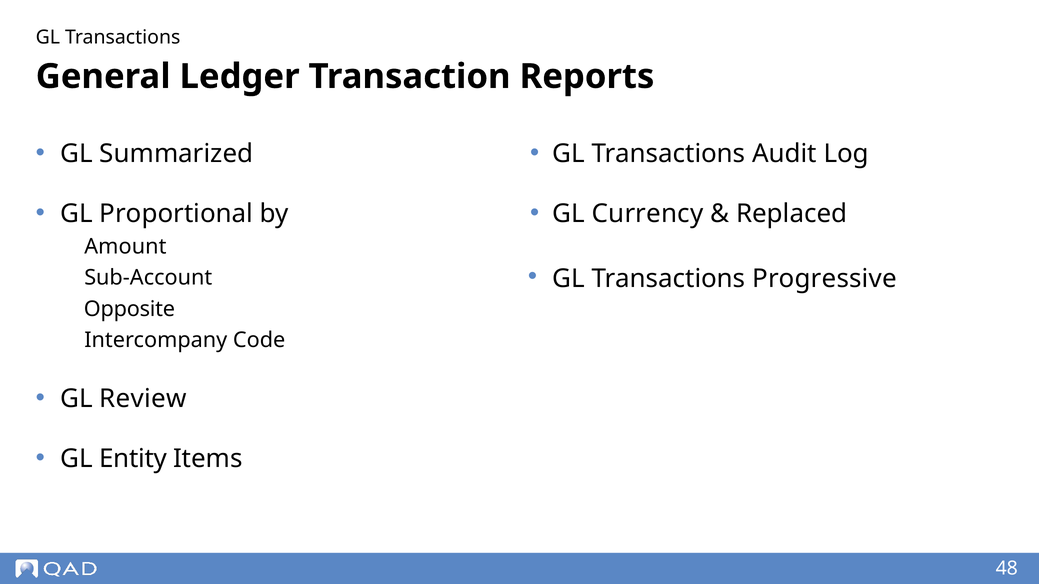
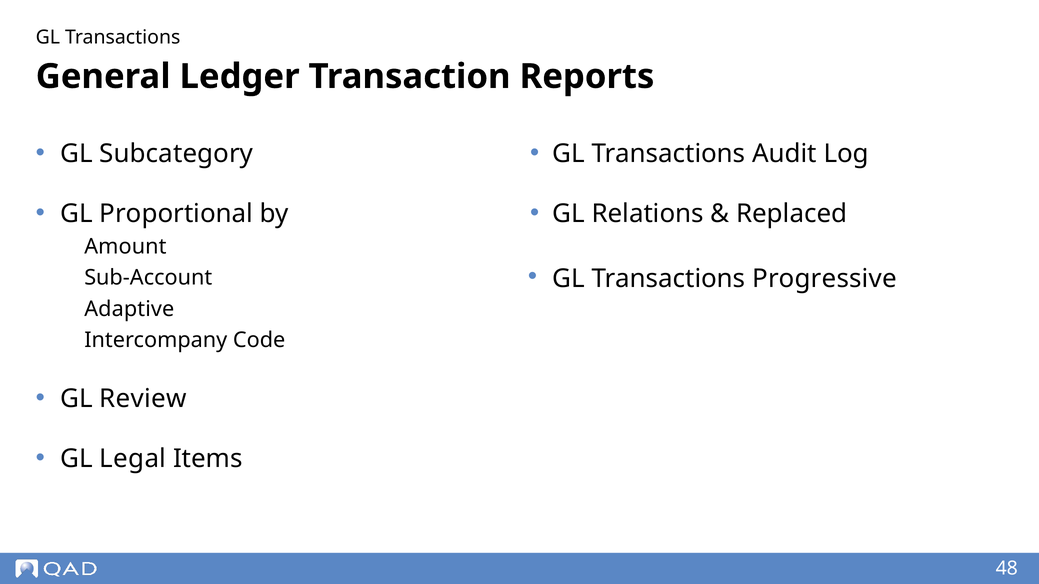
Summarized: Summarized -> Subcategory (176, 154)
Currency: Currency -> Relations (648, 214)
Opposite: Opposite -> Adaptive (129, 309)
Entity: Entity -> Legal (133, 459)
